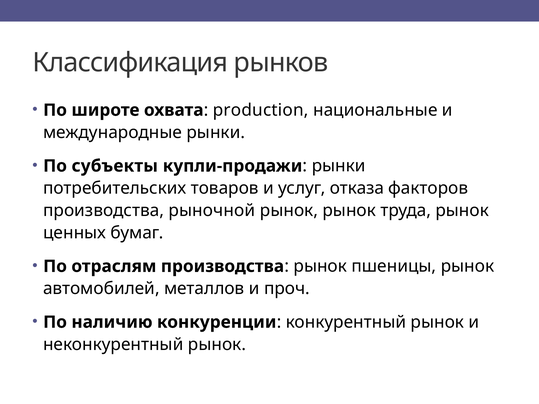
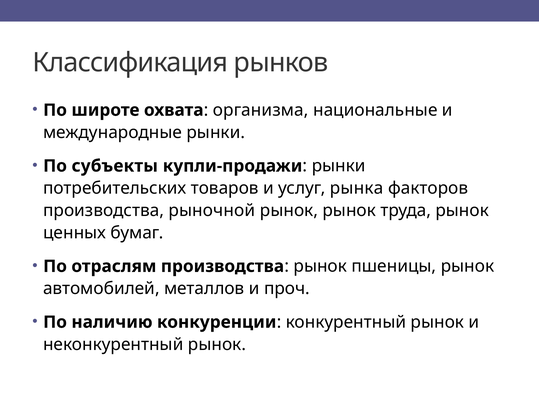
production: production -> организма (261, 110)
отказа: отказа -> рынка (357, 188)
